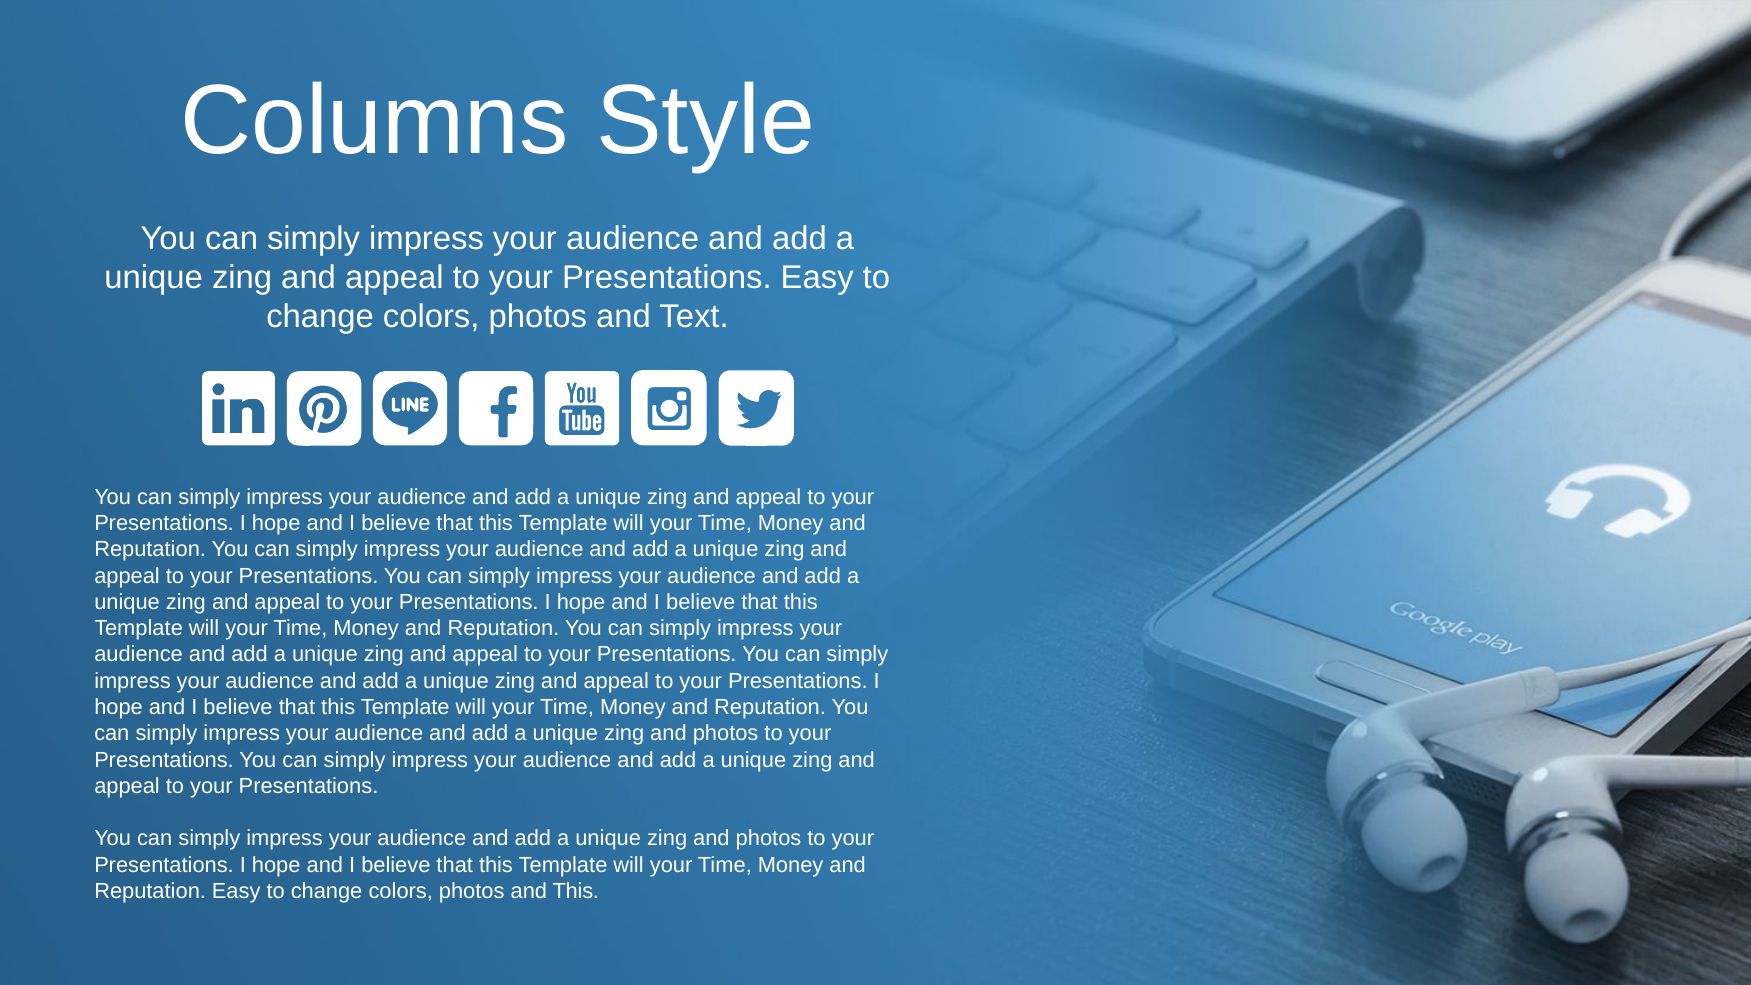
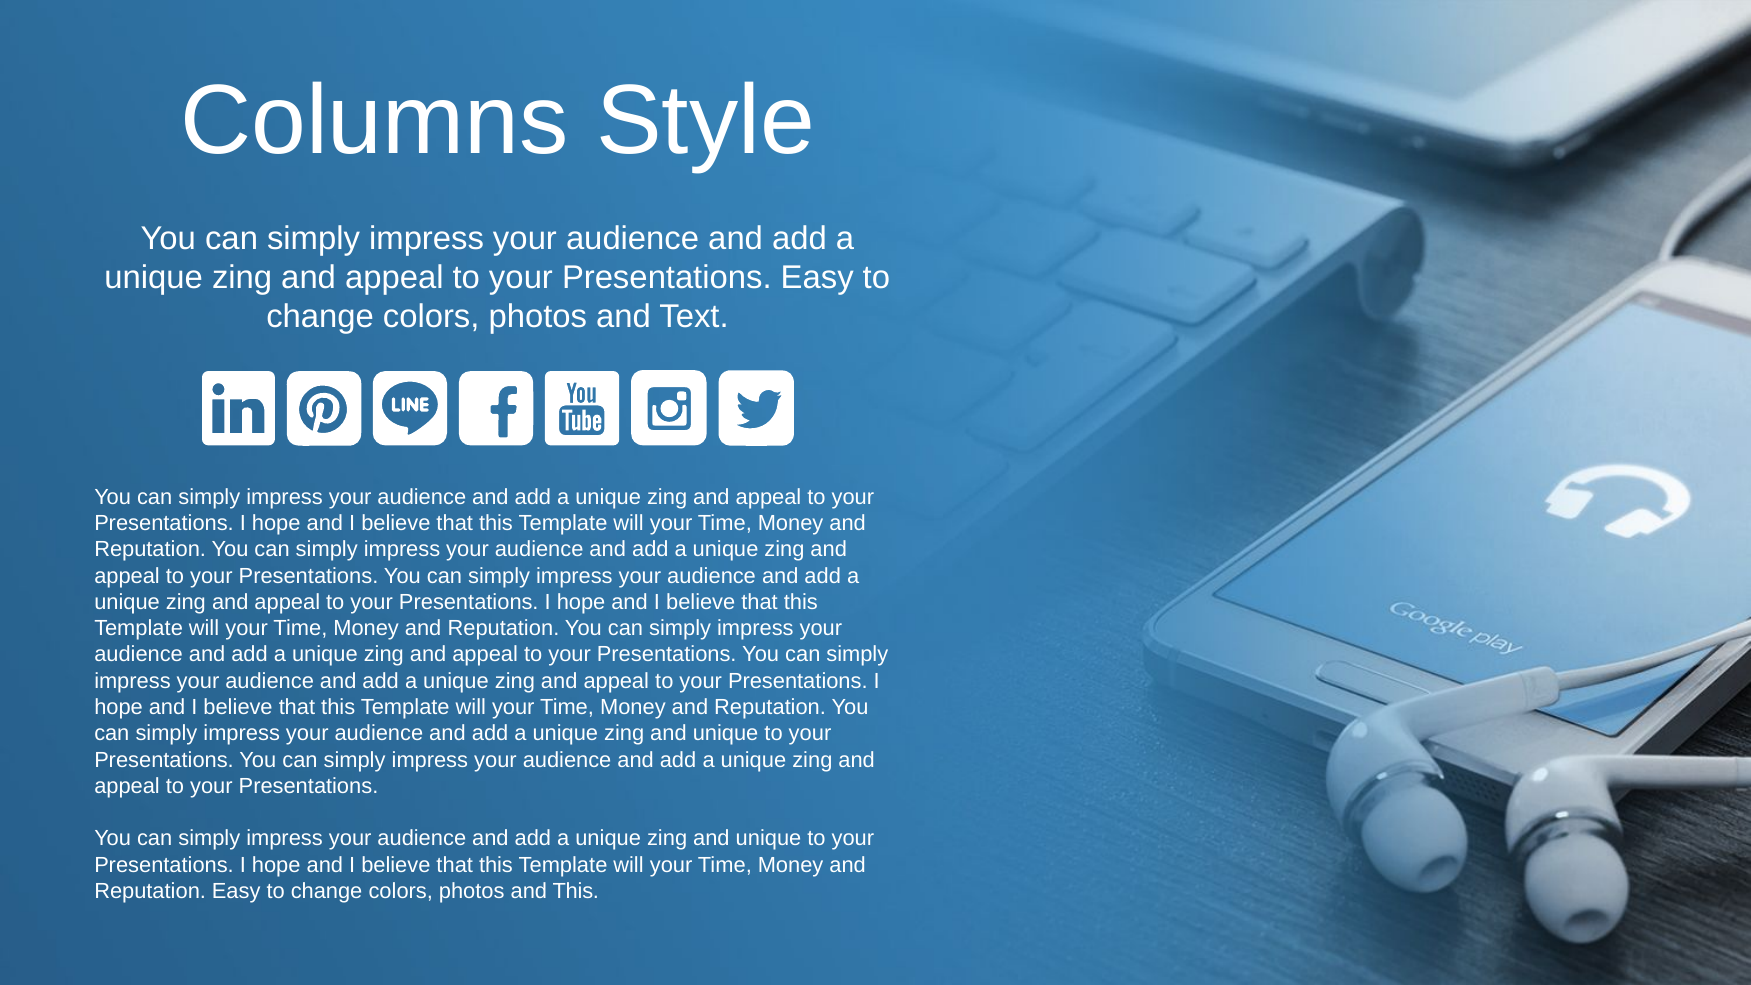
photos: photos -> unique (726, 734)
photos: photos -> unique (769, 839)
